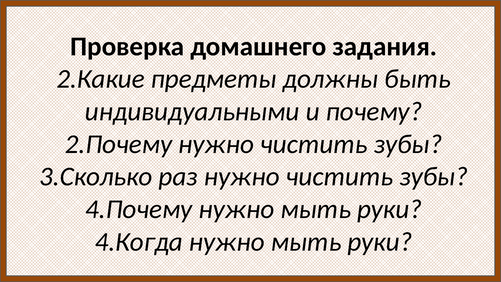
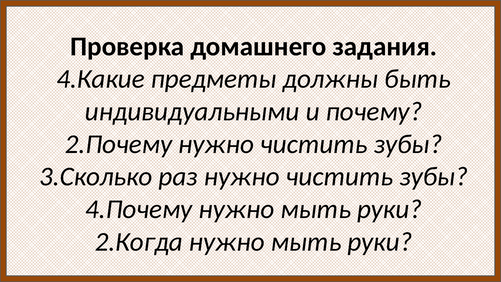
2.Какие: 2.Какие -> 4.Какие (101, 79)
4.Когда: 4.Когда -> 2.Когда (139, 242)
